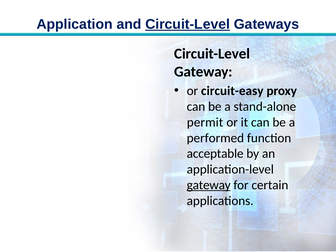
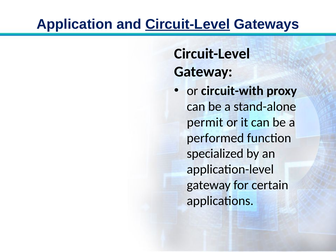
circuit-easy: circuit-easy -> circuit-with (232, 91)
acceptable: acceptable -> specialized (215, 154)
gateway underline: present -> none (209, 185)
